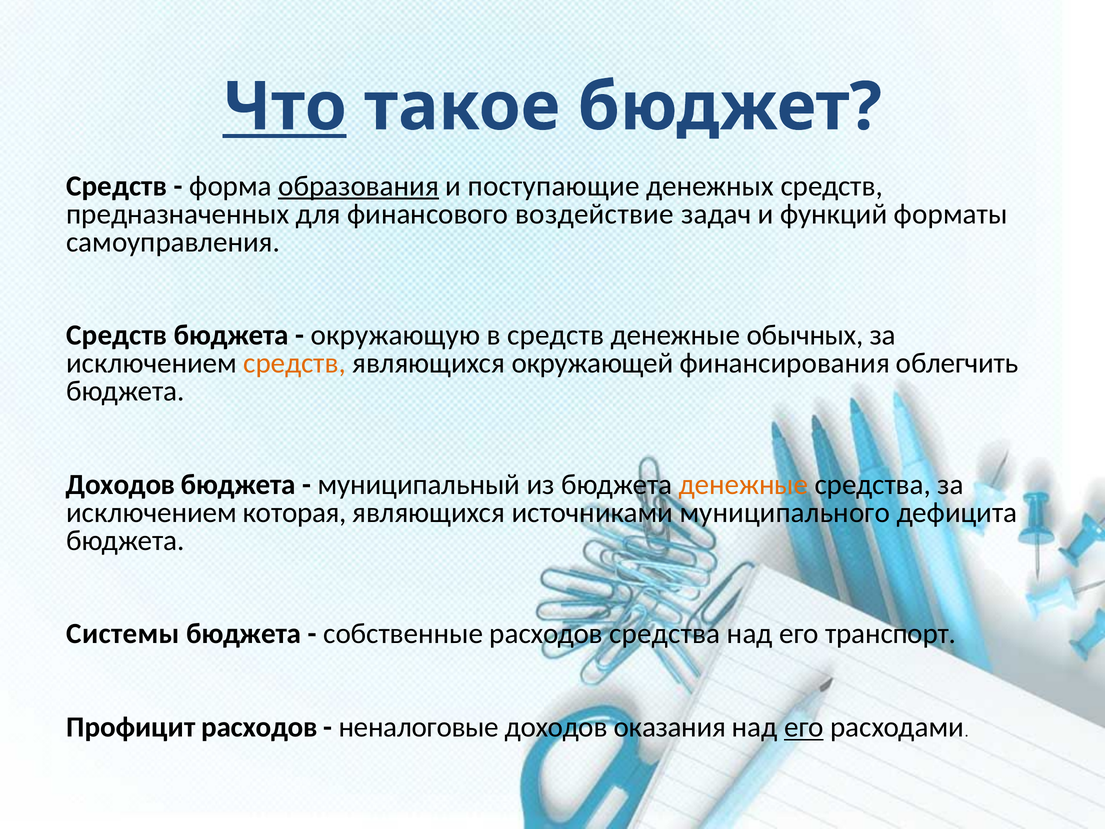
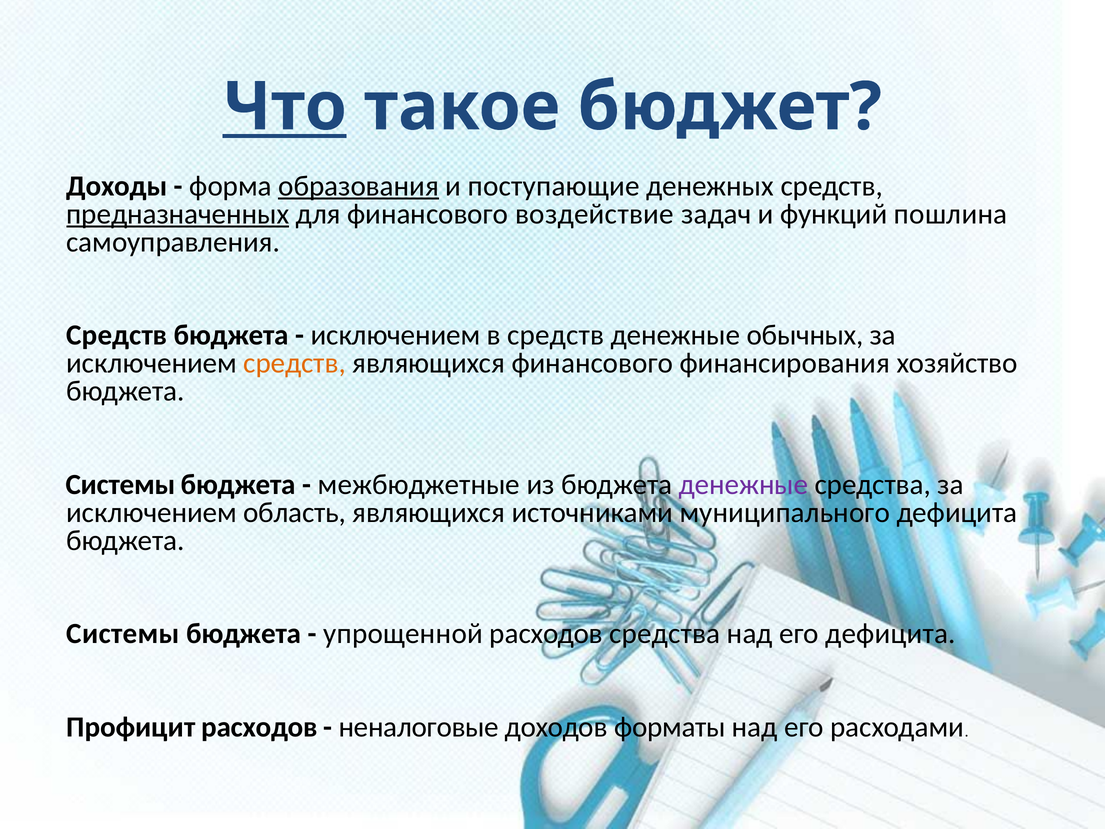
Средств: Средств -> Доходы (117, 186)
предназначенных underline: none -> present (178, 214)
форматы: форматы -> пошлина (951, 214)
окружающую: окружающую -> исключением (396, 335)
являющихся окружающей: окружающей -> финансового (592, 363)
облегчить: облегчить -> хозяйство (957, 363)
Доходов: Доходов -> Системы (121, 484)
муниципальный: муниципальный -> межбюджетные (419, 484)
денежные colour: orange -> purple (743, 484)
которая: которая -> область (295, 512)
собственные: собственные -> упрощенной (403, 634)
его транспорт: транспорт -> дефицита (890, 634)
оказания: оказания -> форматы (670, 727)
его underline: present -> none (804, 727)
